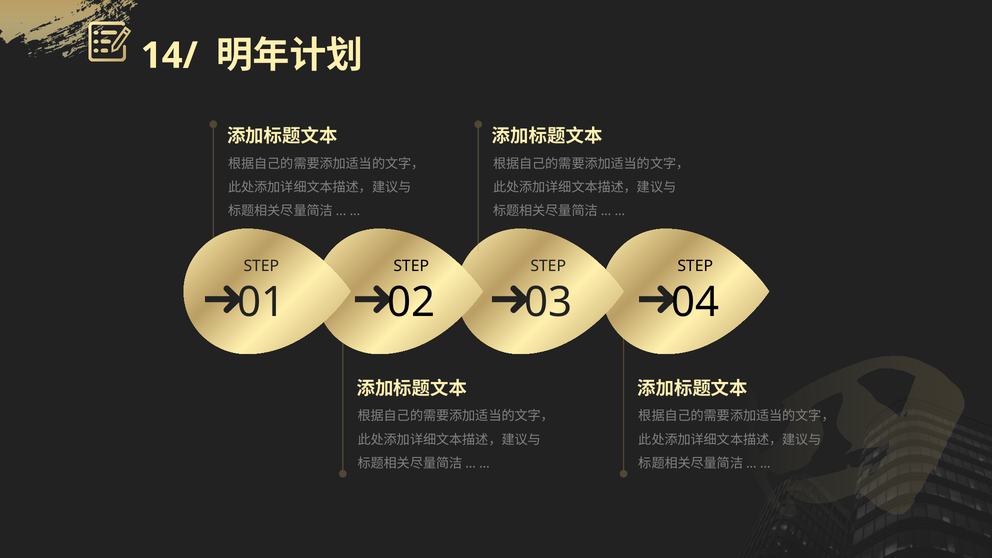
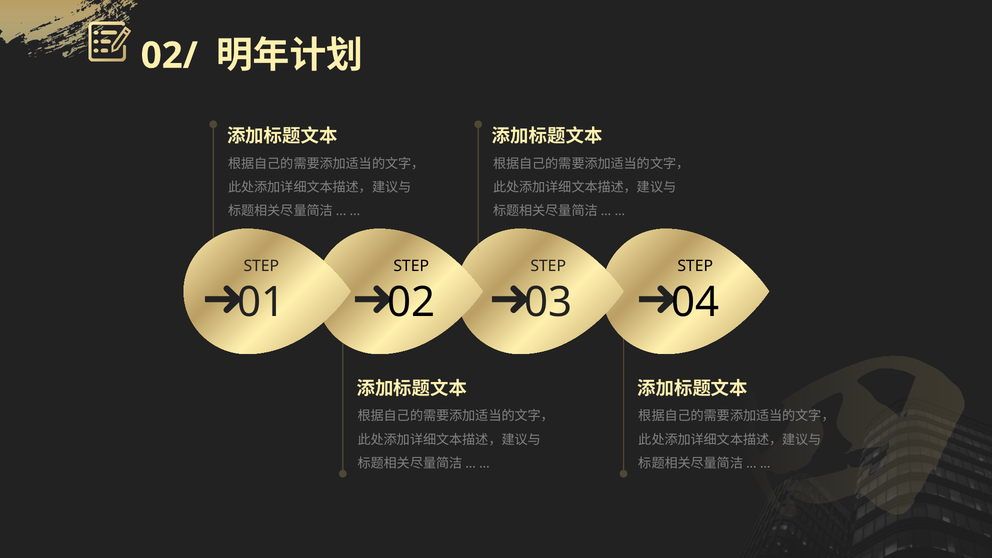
14/: 14/ -> 02/ (169, 56)
